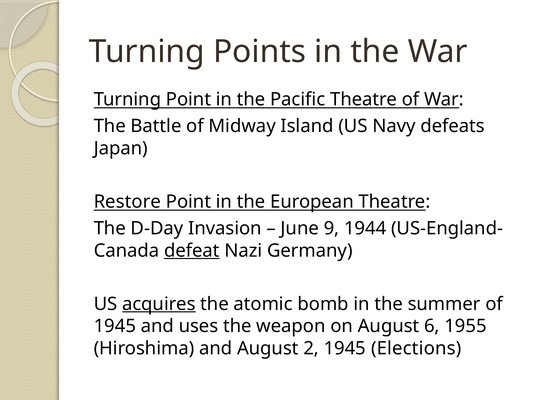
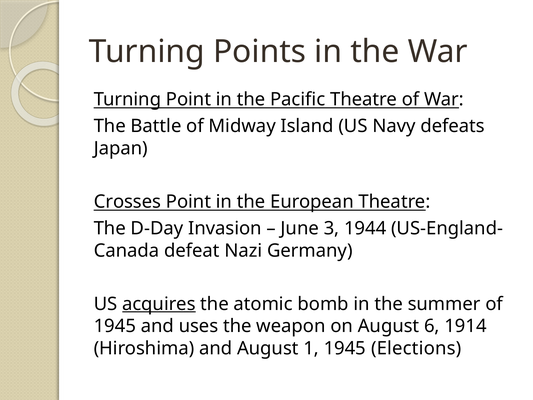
Restore: Restore -> Crosses (127, 202)
9: 9 -> 3 (331, 228)
defeat underline: present -> none (192, 250)
1955: 1955 -> 1914 (466, 326)
2: 2 -> 1 (311, 348)
